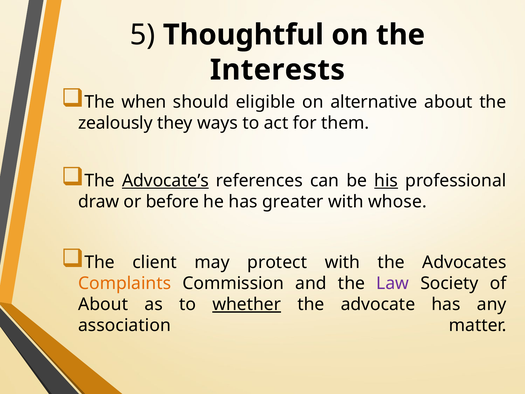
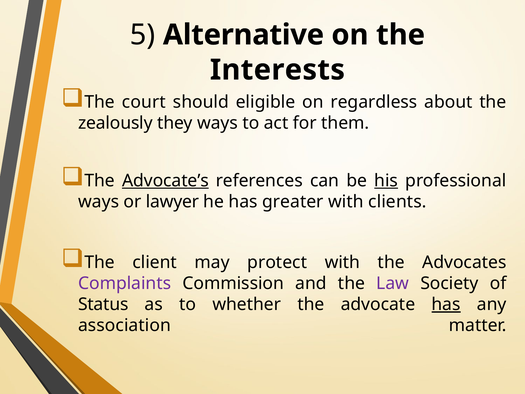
Thoughtful: Thoughtful -> Alternative (243, 35)
when: when -> court (144, 102)
alternative: alternative -> regardless (374, 102)
draw: draw -> ways (99, 202)
before: before -> lawyer (172, 202)
whose: whose -> clients (397, 202)
Complaints colour: orange -> purple (125, 283)
About: About -> Status (103, 304)
whether underline: present -> none (247, 304)
has underline: none -> present (446, 304)
